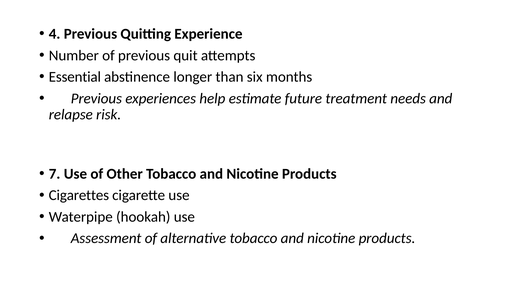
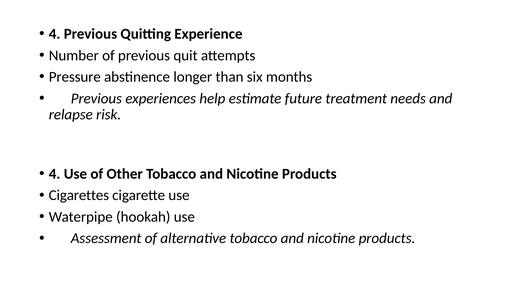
Essential: Essential -> Pressure (75, 77)
7: 7 -> 4 (55, 174)
